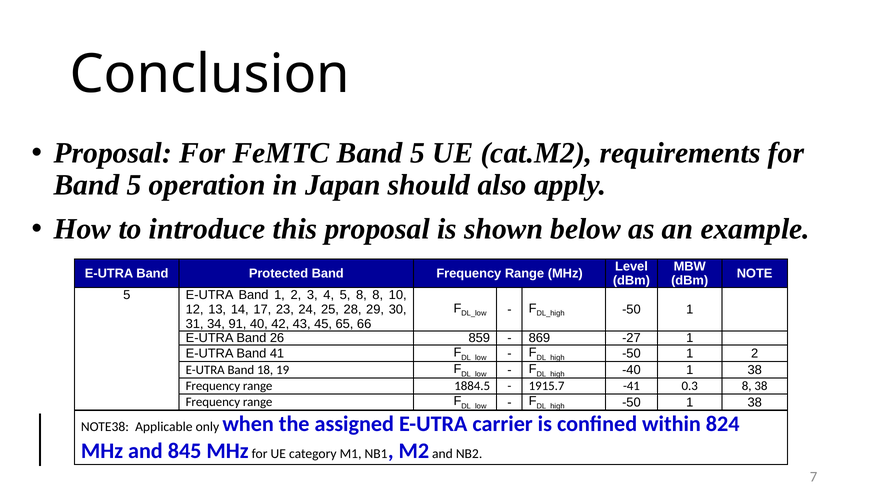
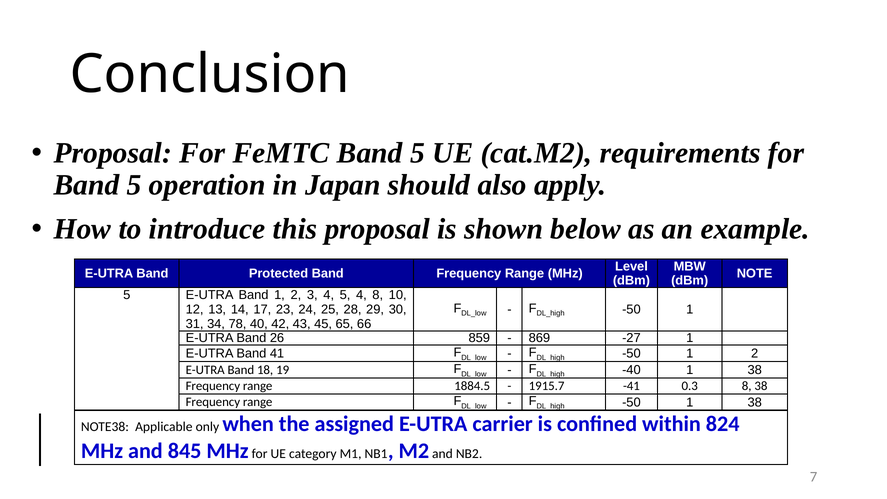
5 8: 8 -> 4 (361, 295)
91: 91 -> 78 (237, 324)
